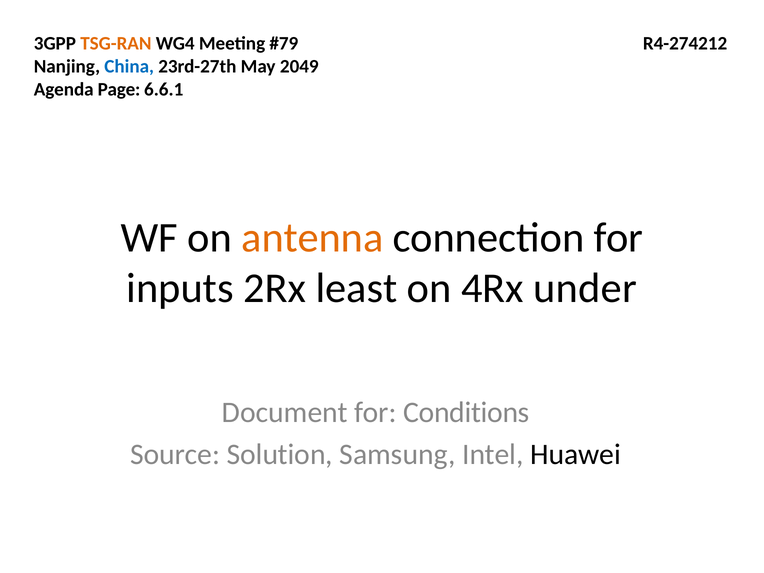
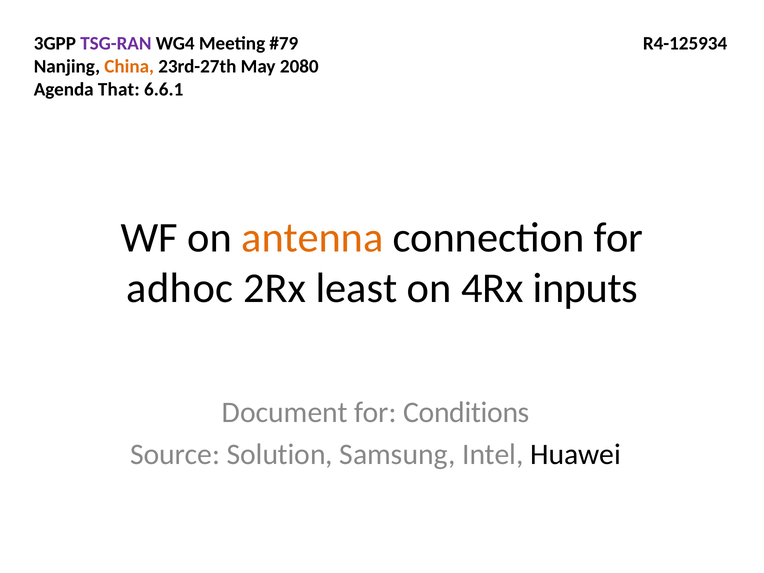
TSG-RAN colour: orange -> purple (116, 44)
R4-274212: R4-274212 -> R4-125934 (685, 44)
China colour: blue -> orange (129, 67)
2049: 2049 -> 2080 (299, 67)
Page: Page -> That (119, 89)
inputs: inputs -> adhoc (180, 288)
under: under -> inputs (585, 288)
